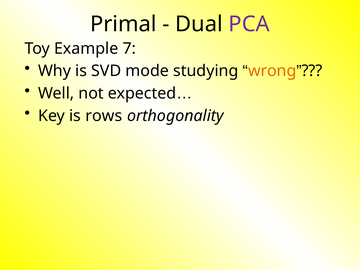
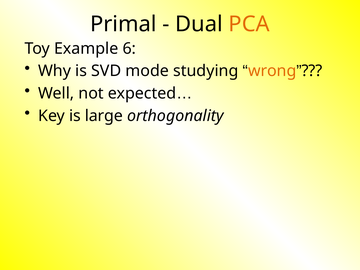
PCA colour: purple -> orange (249, 24)
7: 7 -> 6 (129, 49)
rows: rows -> large (104, 116)
